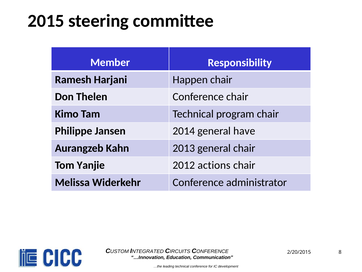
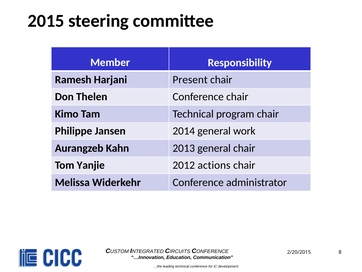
Happen: Happen -> Present (190, 80)
have: have -> work (244, 131)
